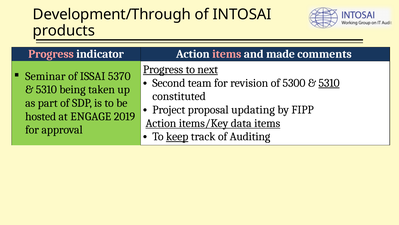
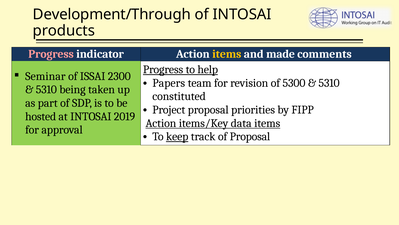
items colour: pink -> yellow (227, 54)
next: next -> help (208, 69)
5370: 5370 -> 2300 (119, 76)
Second: Second -> Papers (169, 83)
5310 underline: present -> none (329, 83)
updating: updating -> priorities (253, 109)
at ENGAGE: ENGAGE -> INTOSAI (91, 116)
of Auditing: Auditing -> Proposal (250, 136)
